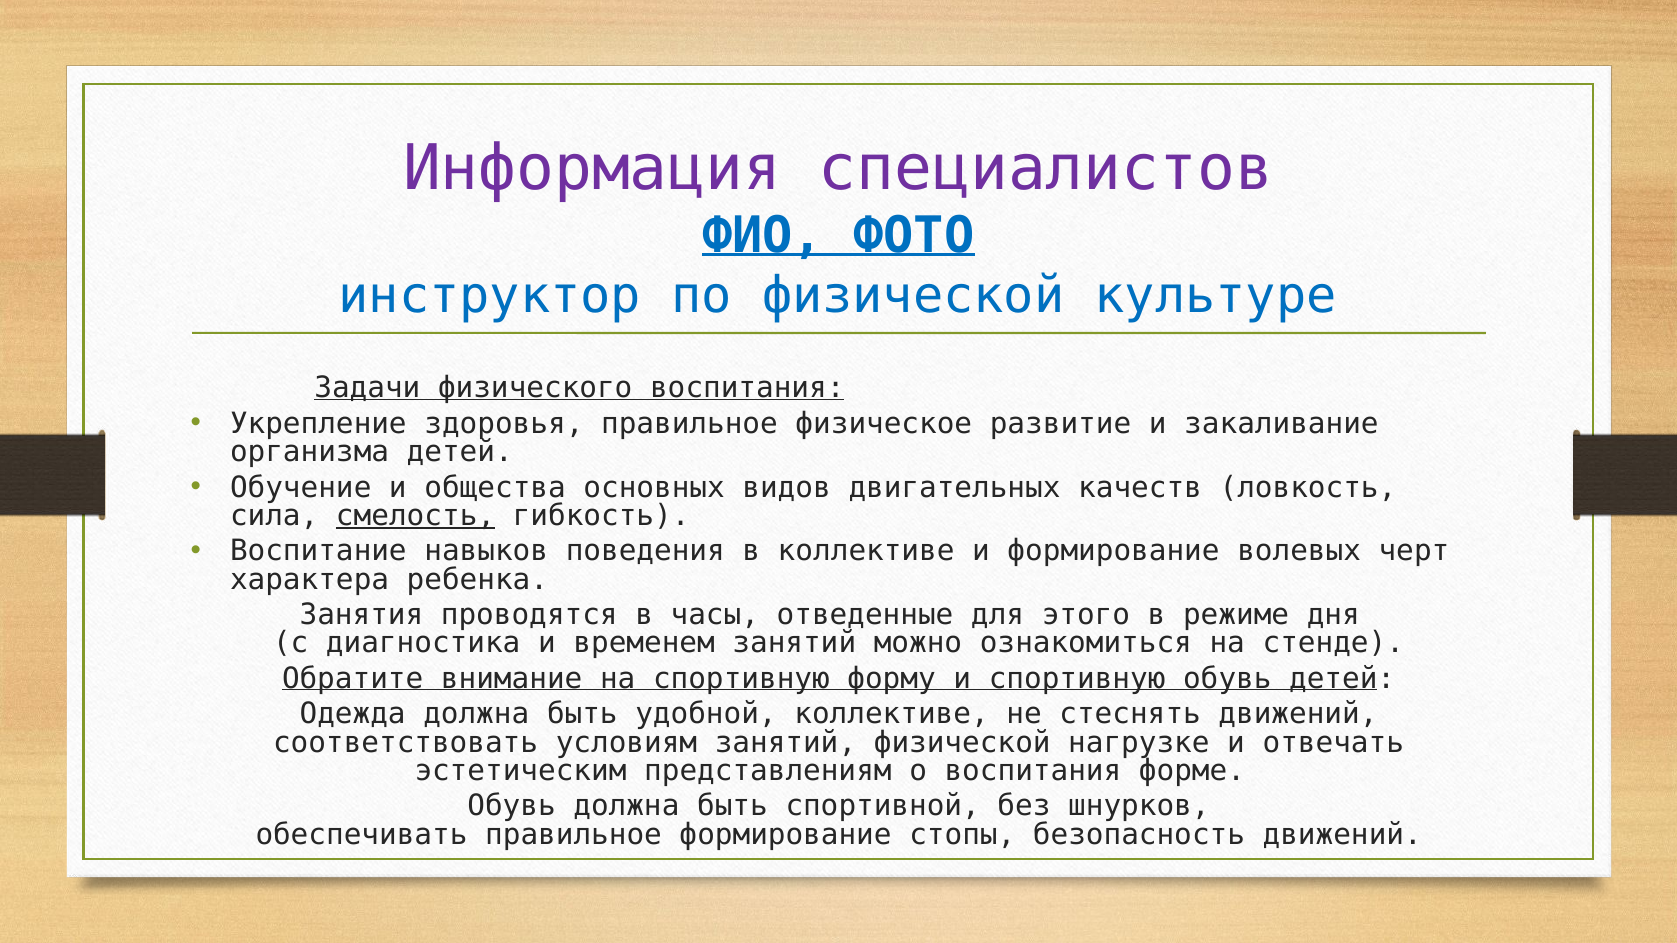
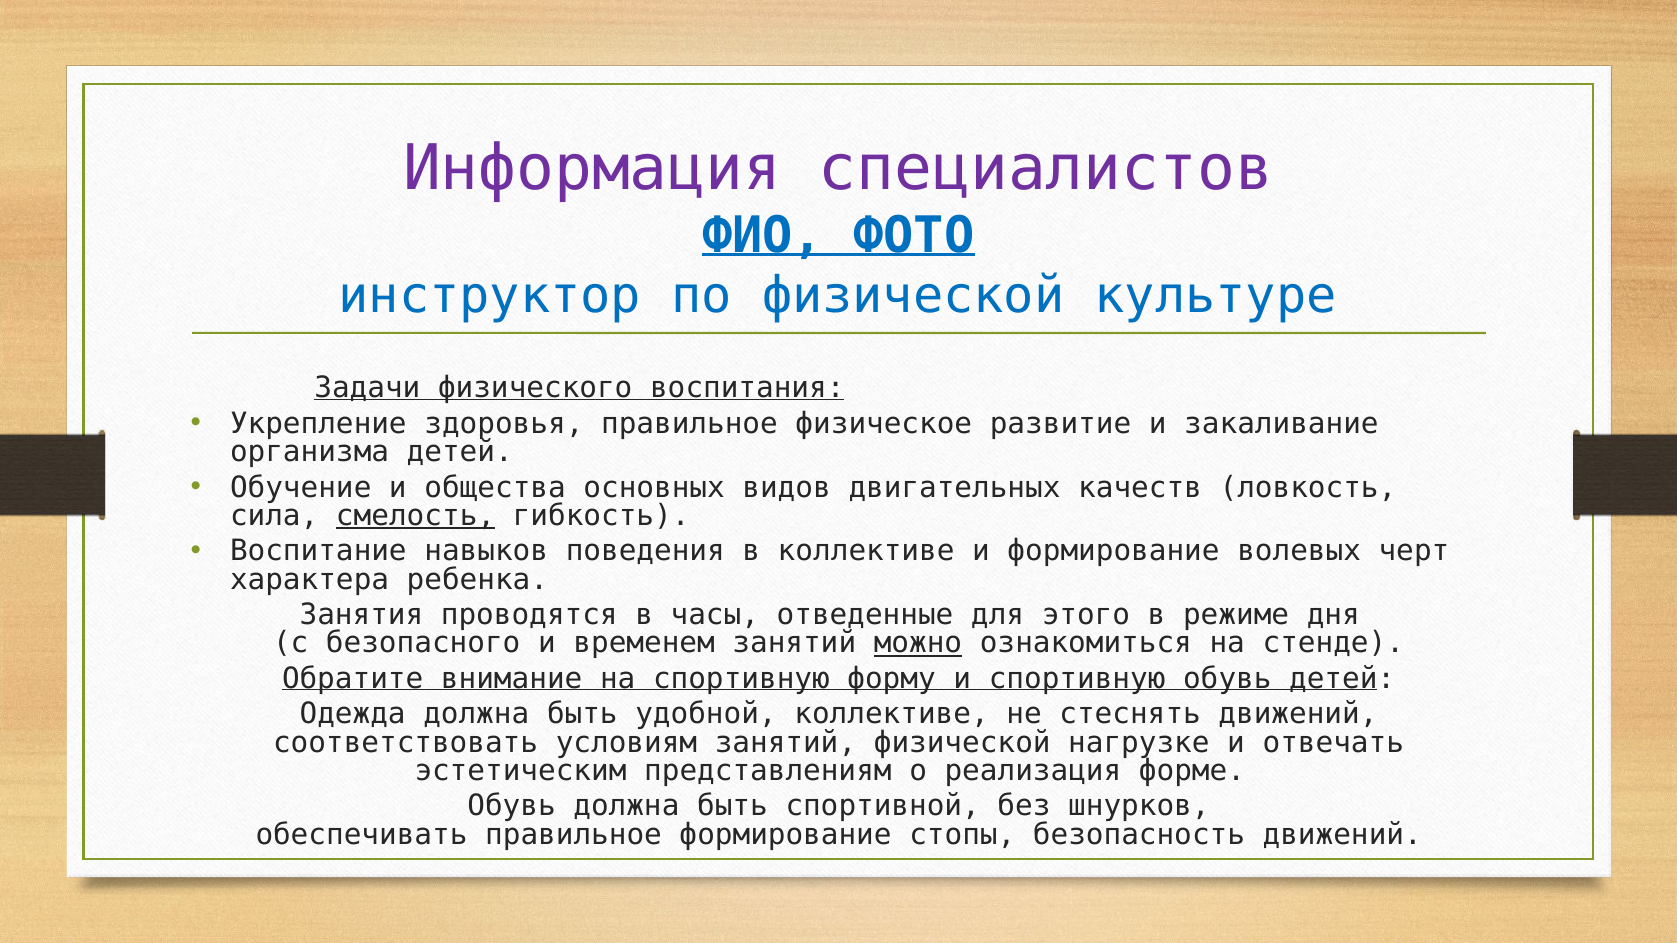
диагностика: диагностика -> безопасного (423, 643)
можно underline: none -> present (918, 643)
о воспитания: воспитания -> реализация (1033, 771)
